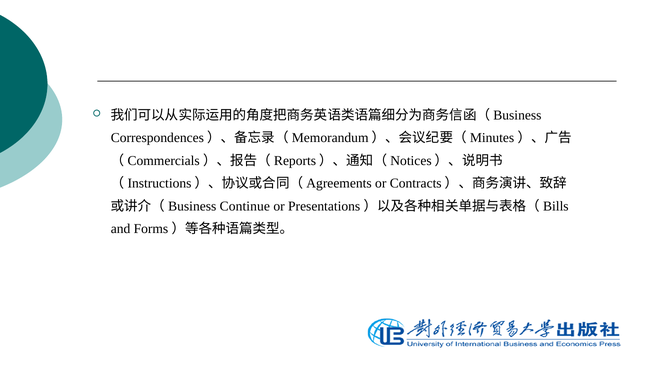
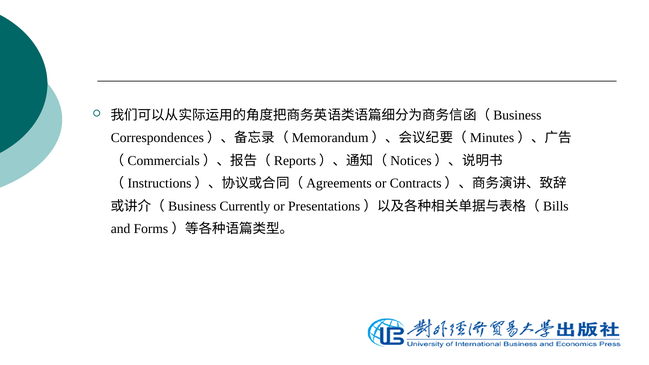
Continue: Continue -> Currently (245, 206)
